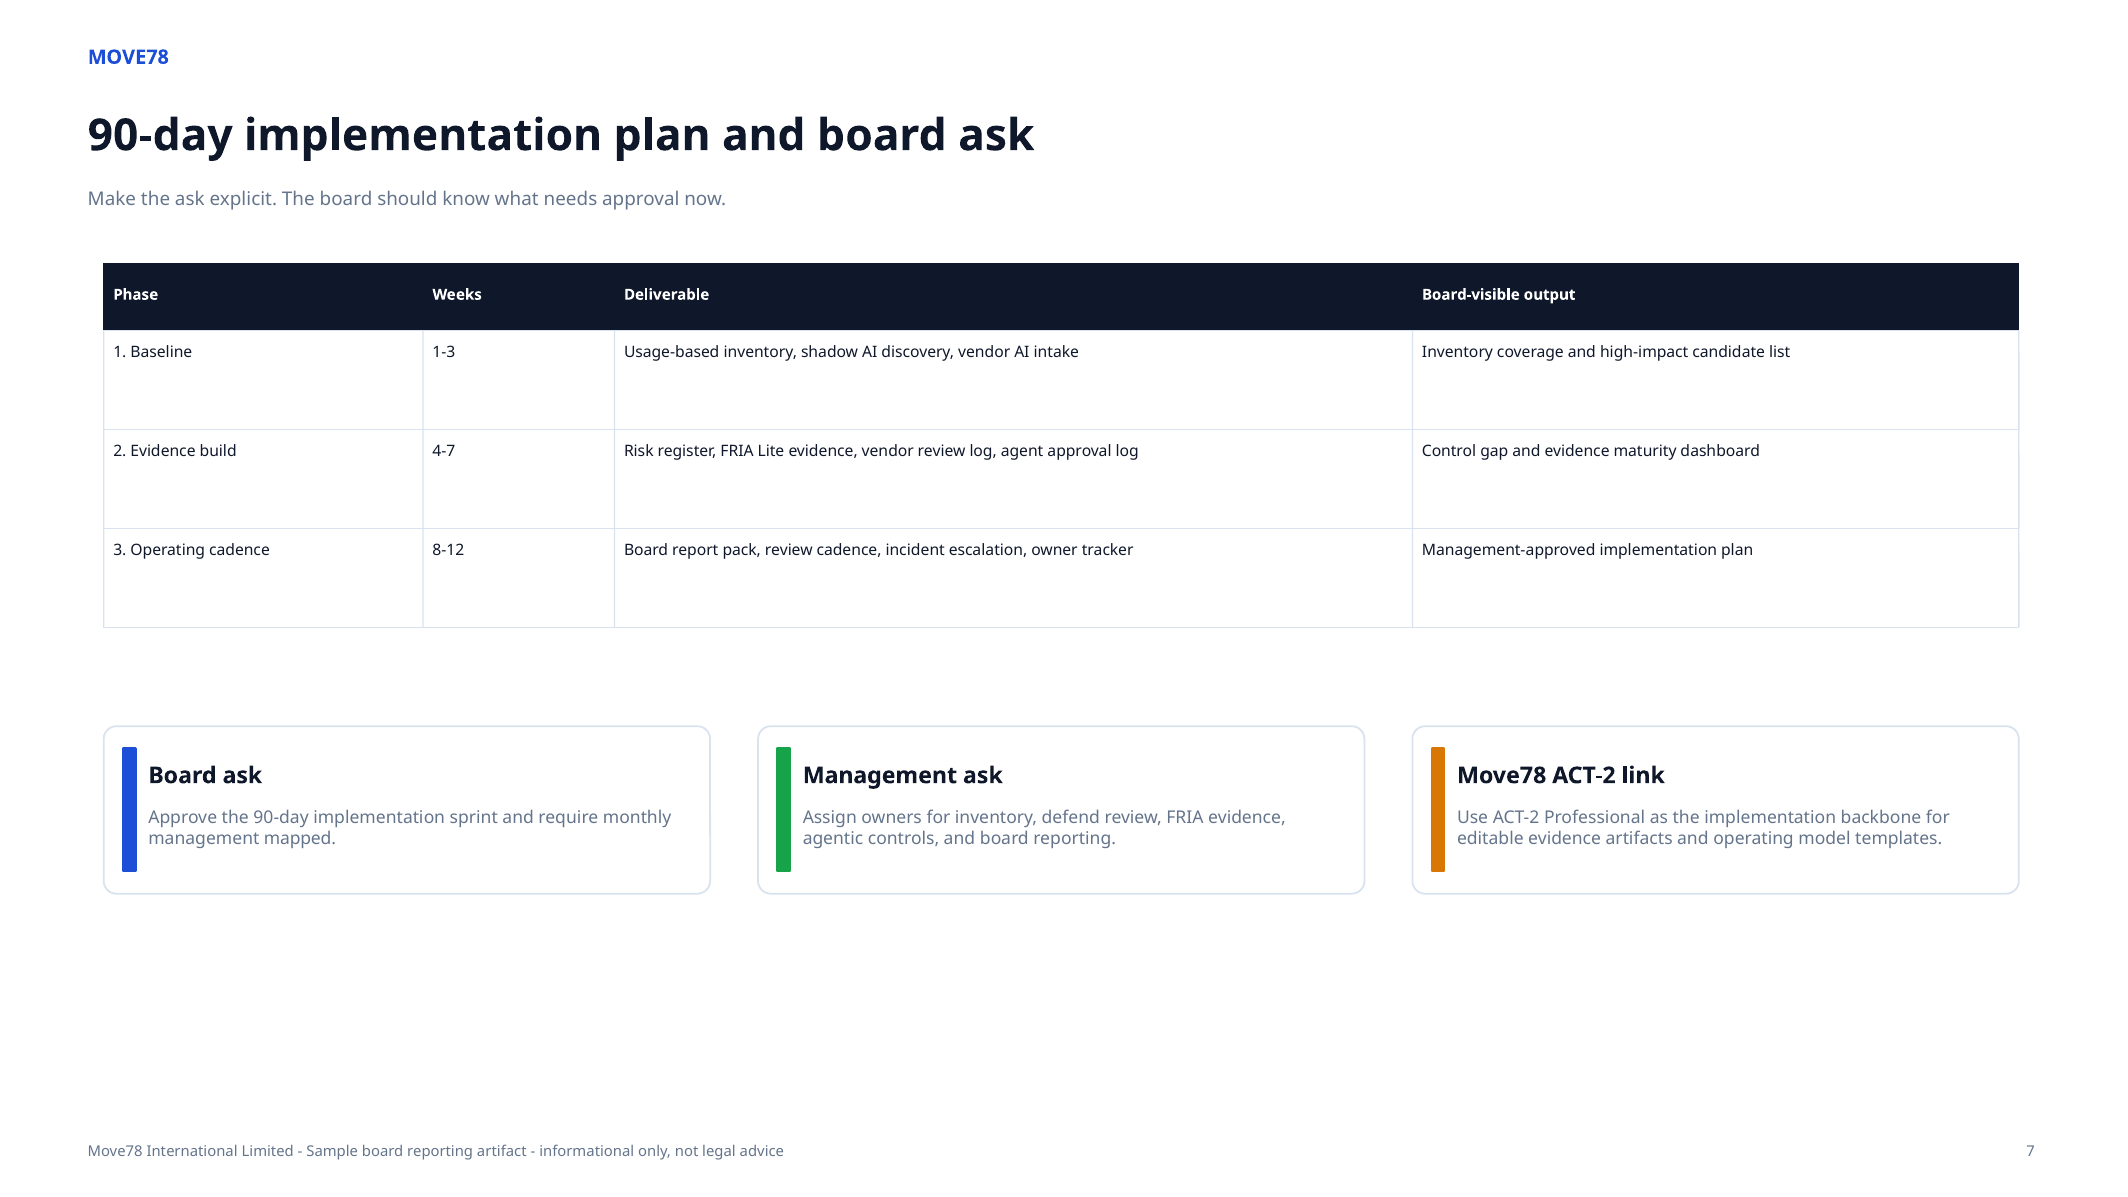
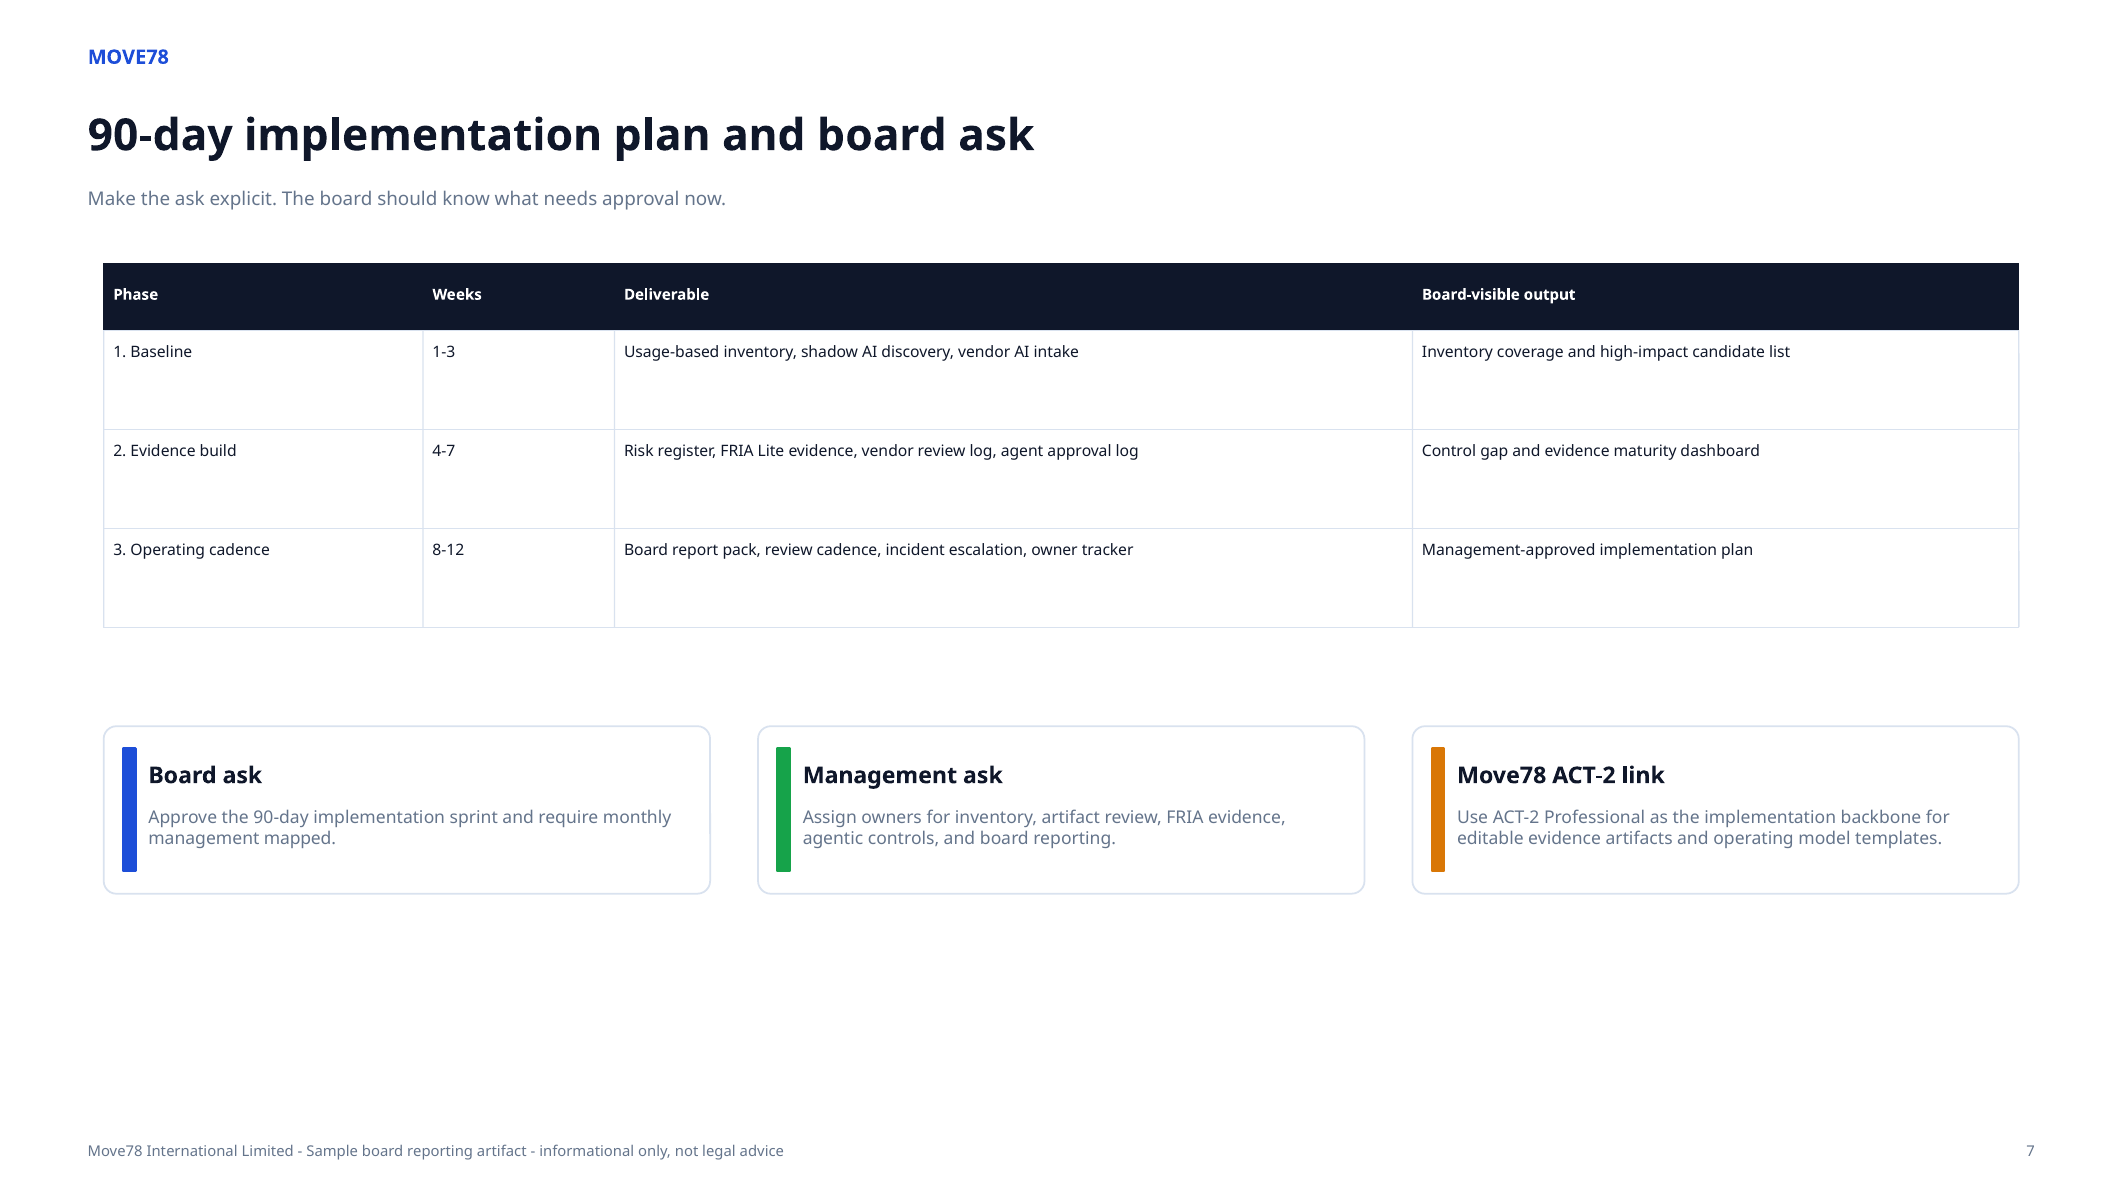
inventory defend: defend -> artifact (1071, 818)
